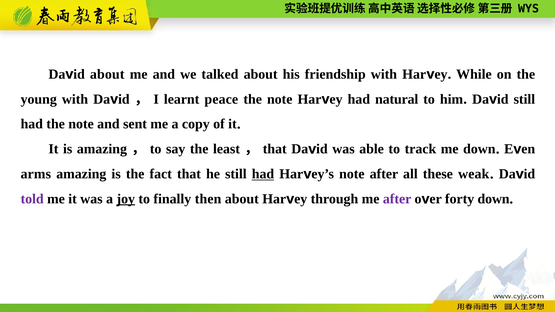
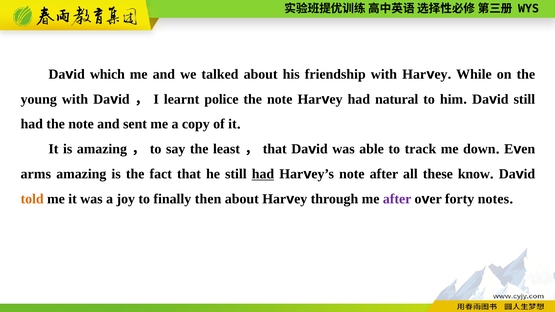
about: about -> which (107, 74)
peace: peace -> police (221, 99)
weak: weak -> know (474, 174)
told colour: purple -> orange (32, 199)
joy underline: present -> none (126, 199)
forty down: down -> notes (493, 199)
